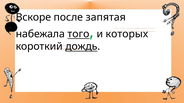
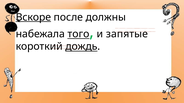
Вскоре underline: none -> present (33, 17)
запятая: запятая -> должны (106, 17)
которых: которых -> запятые (127, 34)
